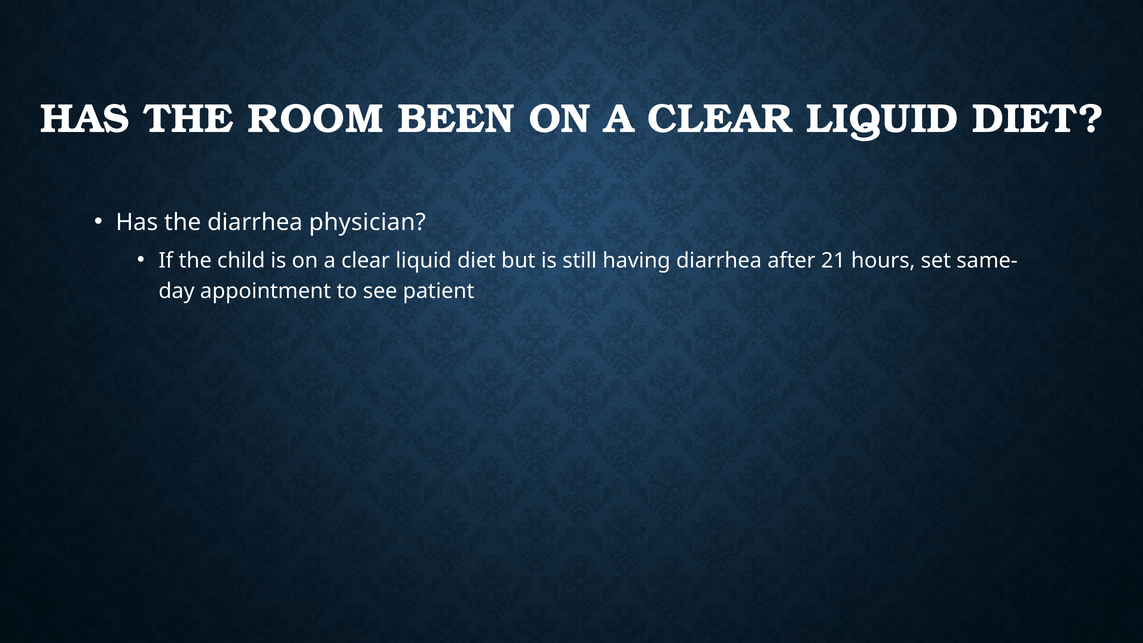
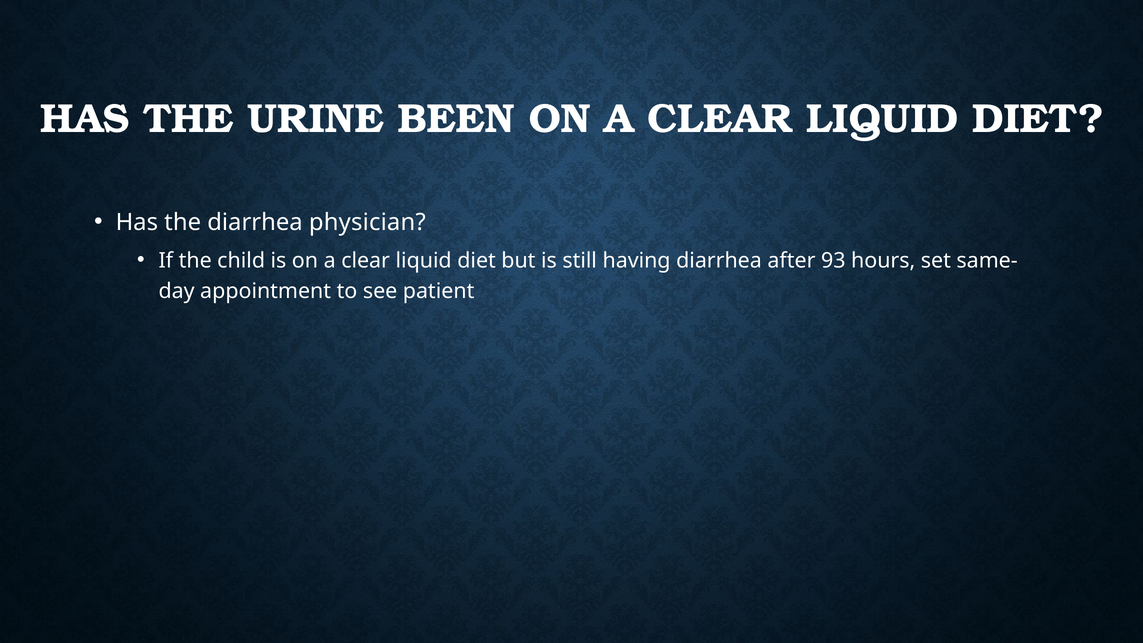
ROOM: ROOM -> URINE (316, 119)
21: 21 -> 93 (833, 260)
